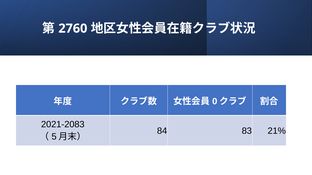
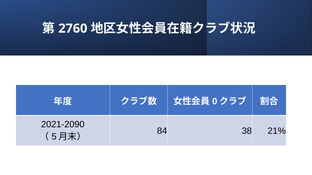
2021-2083: 2021-2083 -> 2021-2090 (63, 125)
83: 83 -> 38 (247, 131)
